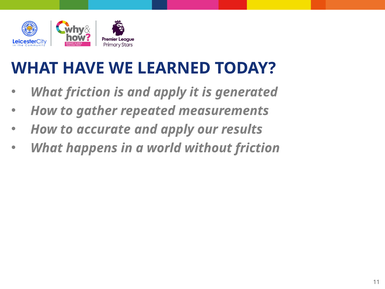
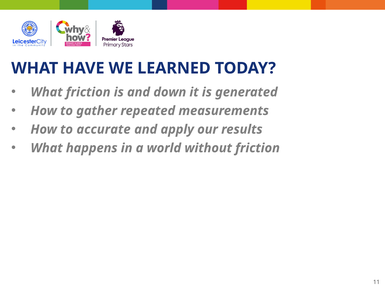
is and apply: apply -> down (170, 92)
